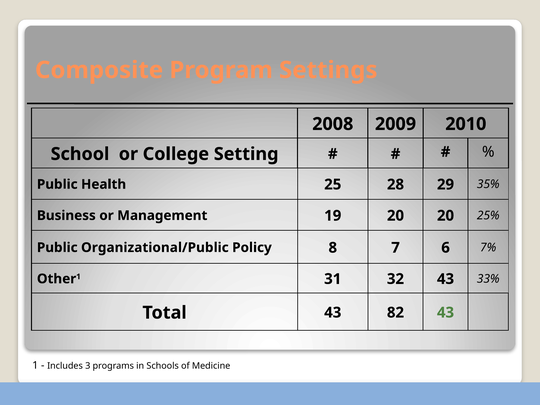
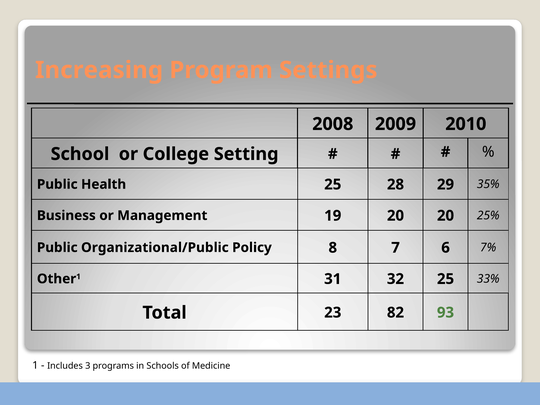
Composite: Composite -> Increasing (99, 70)
32 43: 43 -> 25 (446, 279)
Total 43: 43 -> 23 (333, 313)
82 43: 43 -> 93 (446, 313)
